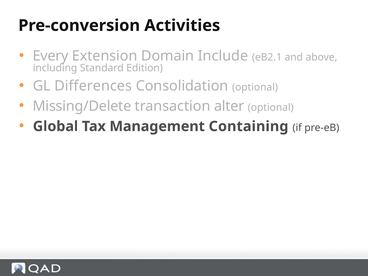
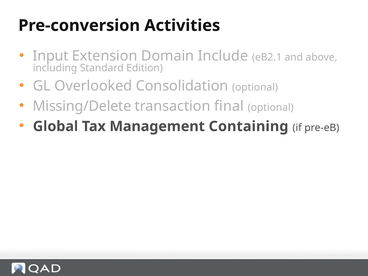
Every: Every -> Input (51, 56)
Differences: Differences -> Overlooked (93, 86)
alter: alter -> final (229, 106)
